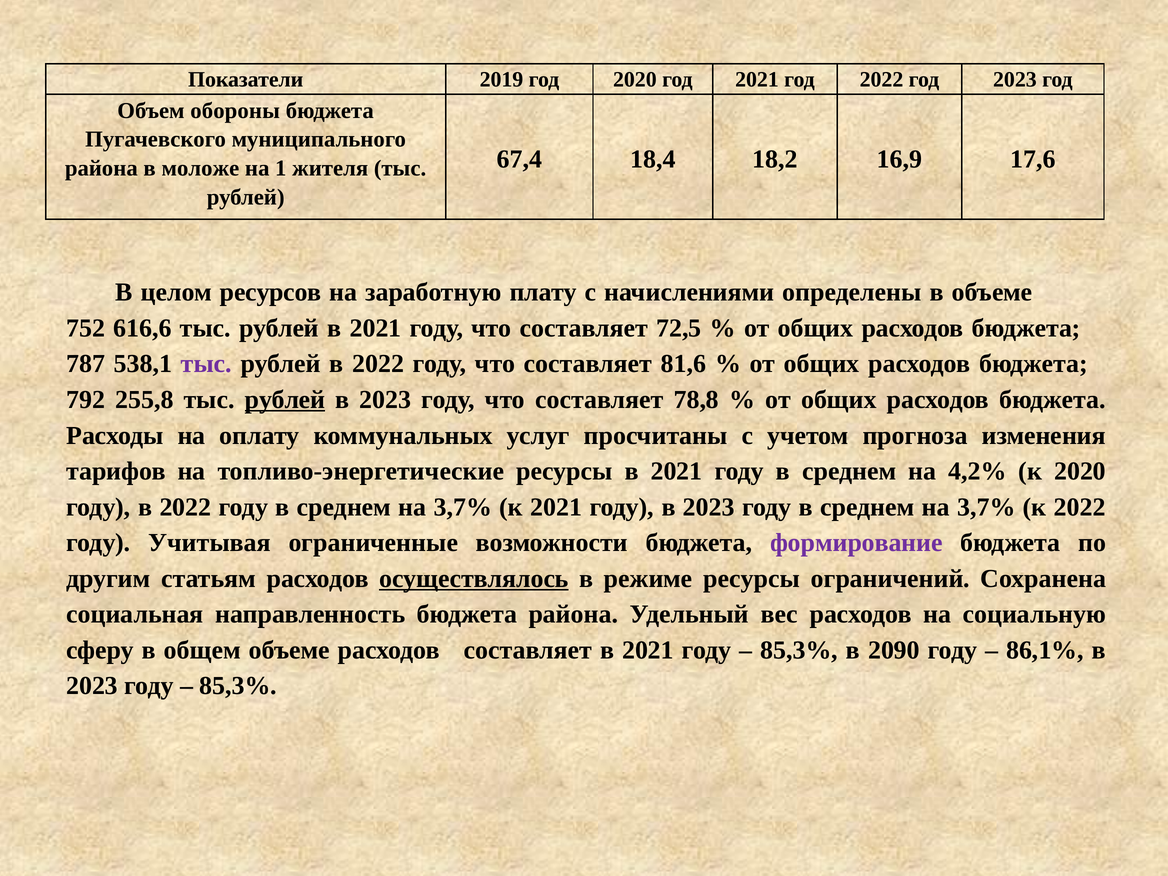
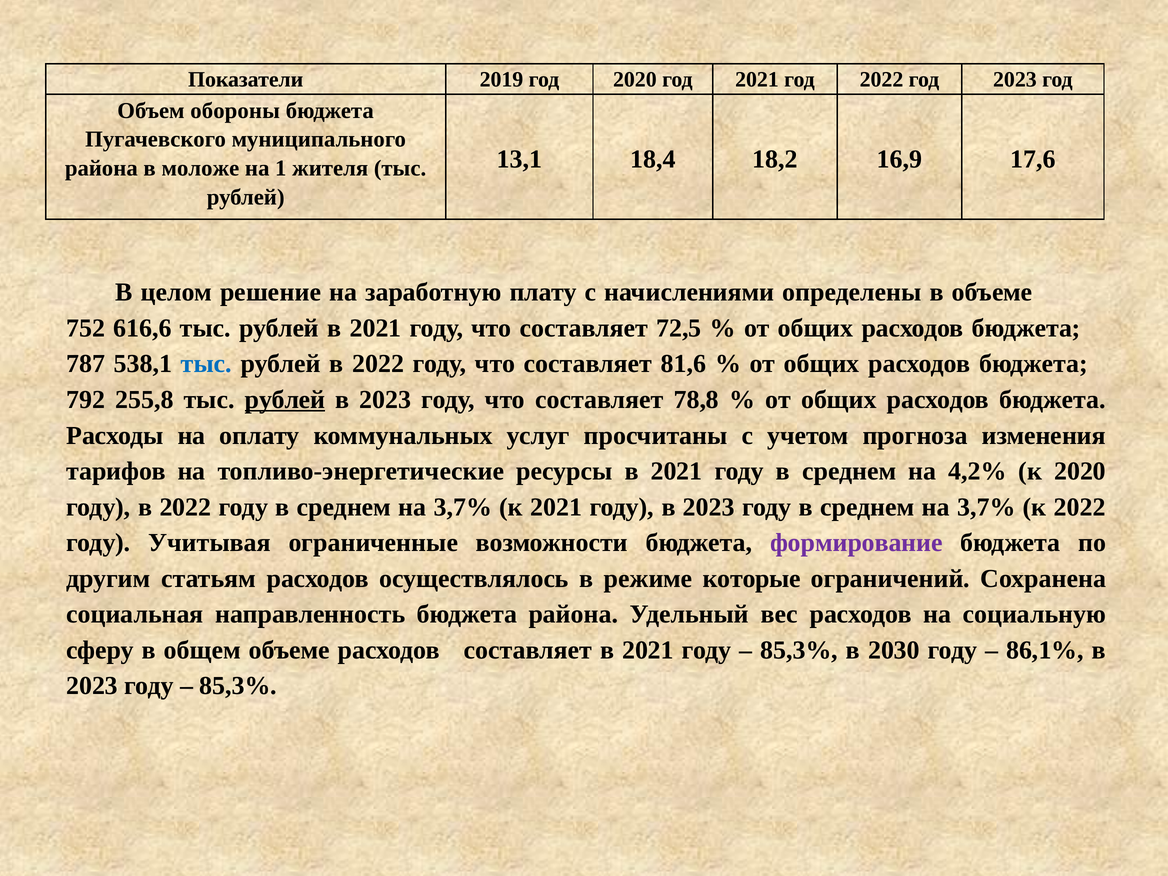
67,4: 67,4 -> 13,1 (520, 159)
ресурсов: ресурсов -> решение (271, 292)
тыс colour: purple -> blue (206, 364)
осуществлялось underline: present -> none (474, 579)
режиме ресурсы: ресурсы -> которые (752, 579)
2090: 2090 -> 2030 (894, 650)
